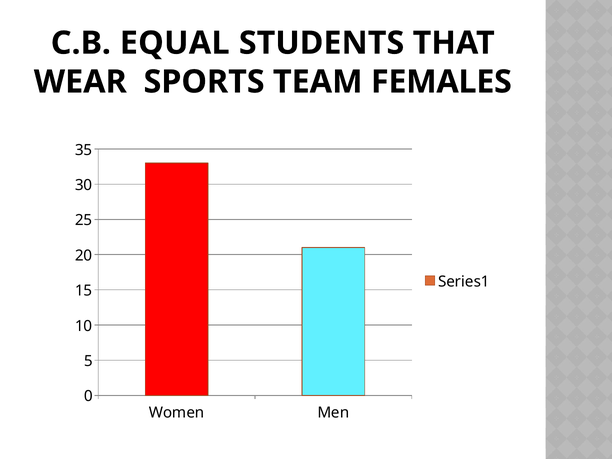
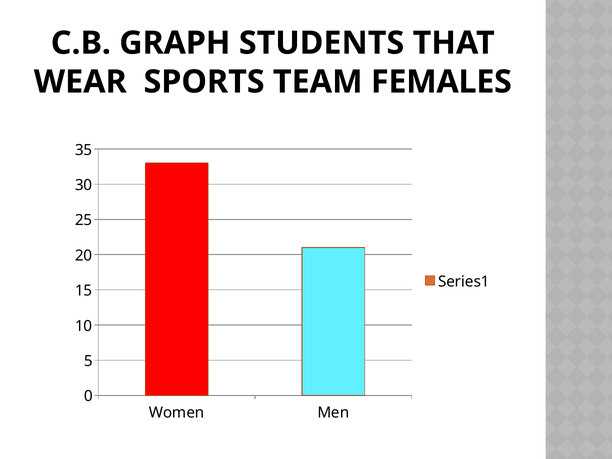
EQUAL: EQUAL -> GRAPH (175, 43)
